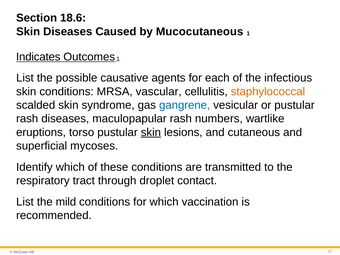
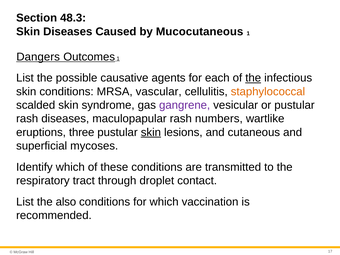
18.6: 18.6 -> 48.3 (73, 18)
Indicates: Indicates -> Dangers (38, 57)
the underline: none -> present (253, 78)
gangrene colour: blue -> purple (185, 105)
torso: torso -> three (82, 132)
mild: mild -> also (66, 202)
